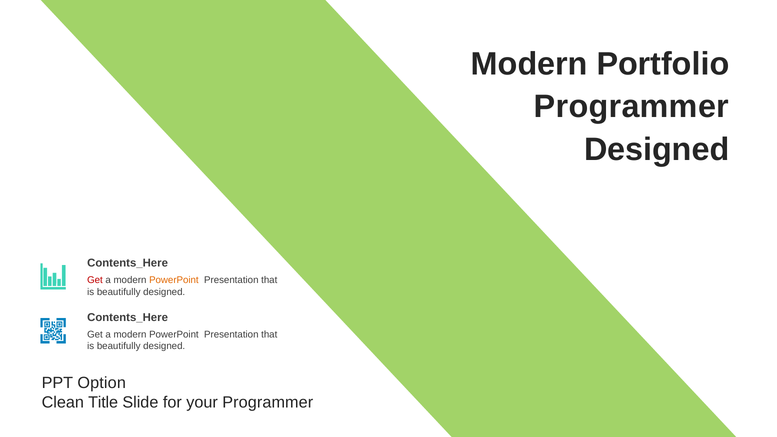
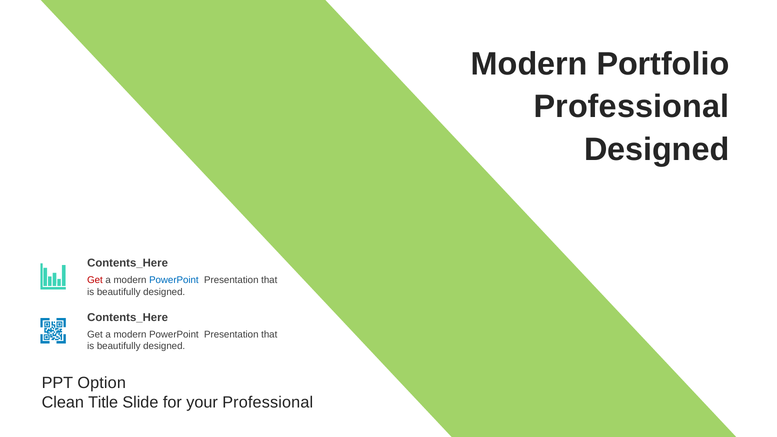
Programmer: Programmer -> Professional (631, 107)
PowerPoint colour: orange -> blue (174, 280)
your Programmer: Programmer -> Professional (268, 403)
